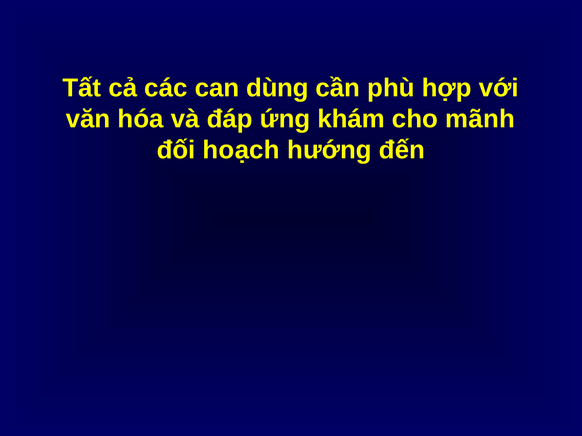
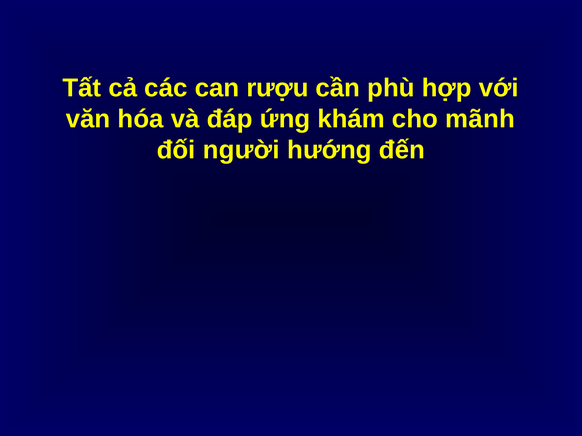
dùng: dùng -> rượu (277, 88)
hoạch: hoạch -> người (241, 150)
